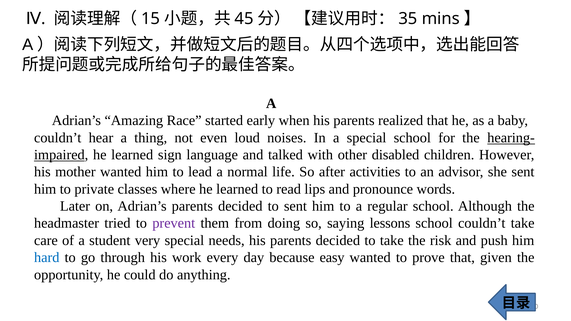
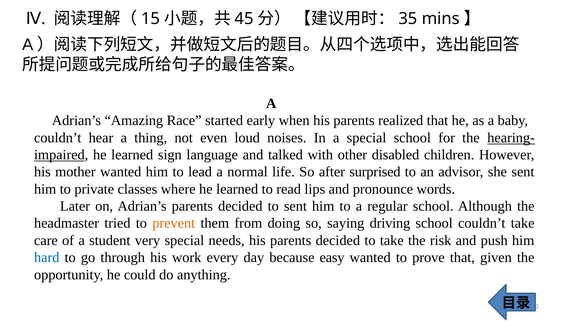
activities: activities -> surprised (375, 172)
prevent colour: purple -> orange (174, 223)
lessons: lessons -> driving (390, 223)
